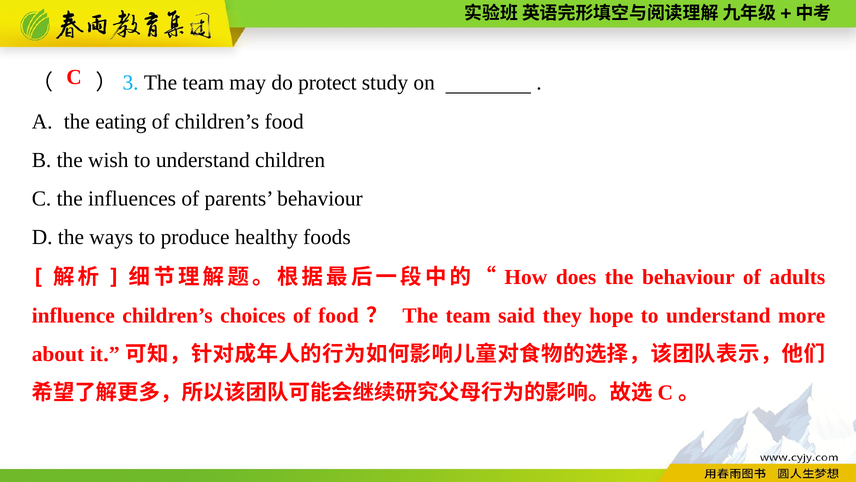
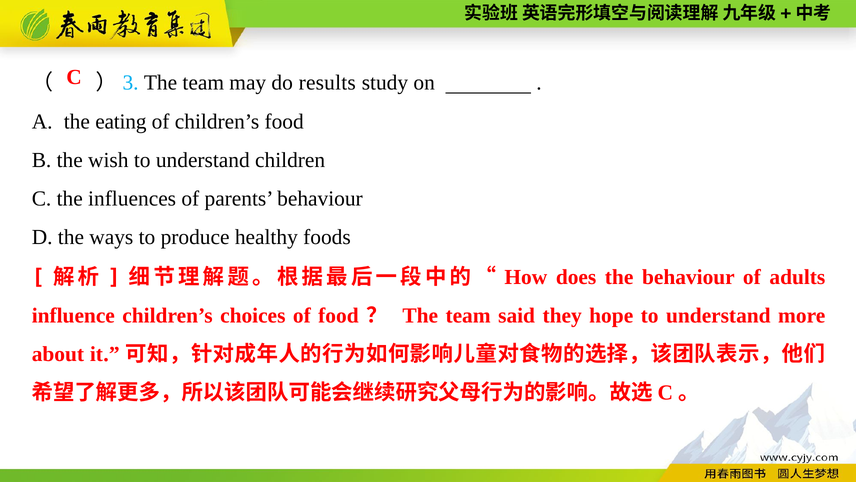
protect: protect -> results (327, 83)
